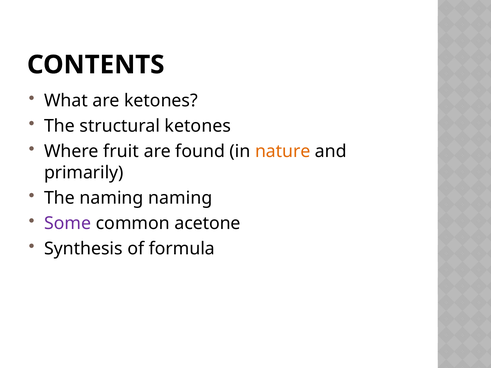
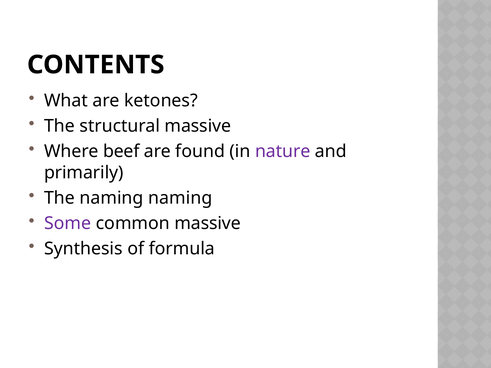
structural ketones: ketones -> massive (198, 126)
fruit: fruit -> beef (121, 151)
nature colour: orange -> purple (283, 151)
common acetone: acetone -> massive (208, 223)
